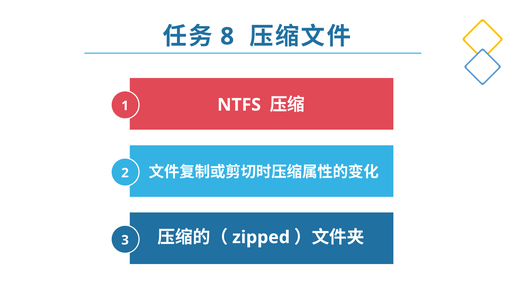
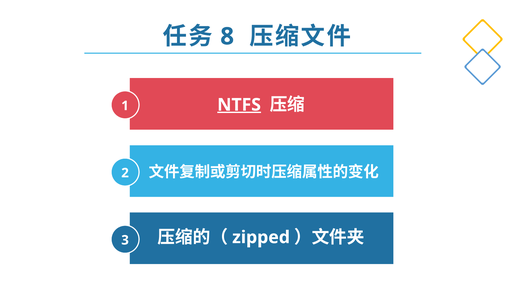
NTFS underline: none -> present (239, 105)
